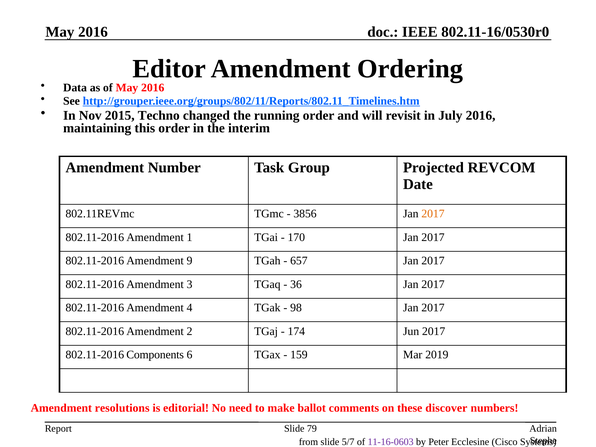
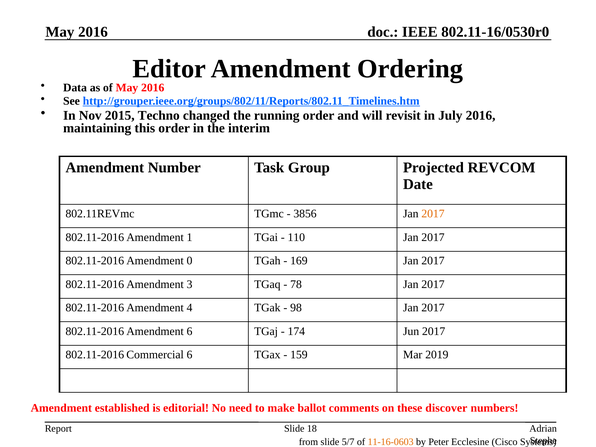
170: 170 -> 110 (296, 237)
9: 9 -> 0 (190, 261)
657: 657 -> 169 (299, 261)
36: 36 -> 78 (296, 284)
Amendment 2: 2 -> 6 (190, 331)
Components: Components -> Commercial (155, 355)
resolutions: resolutions -> established (122, 408)
79: 79 -> 18 (312, 429)
11-16-0603 colour: purple -> orange (391, 442)
